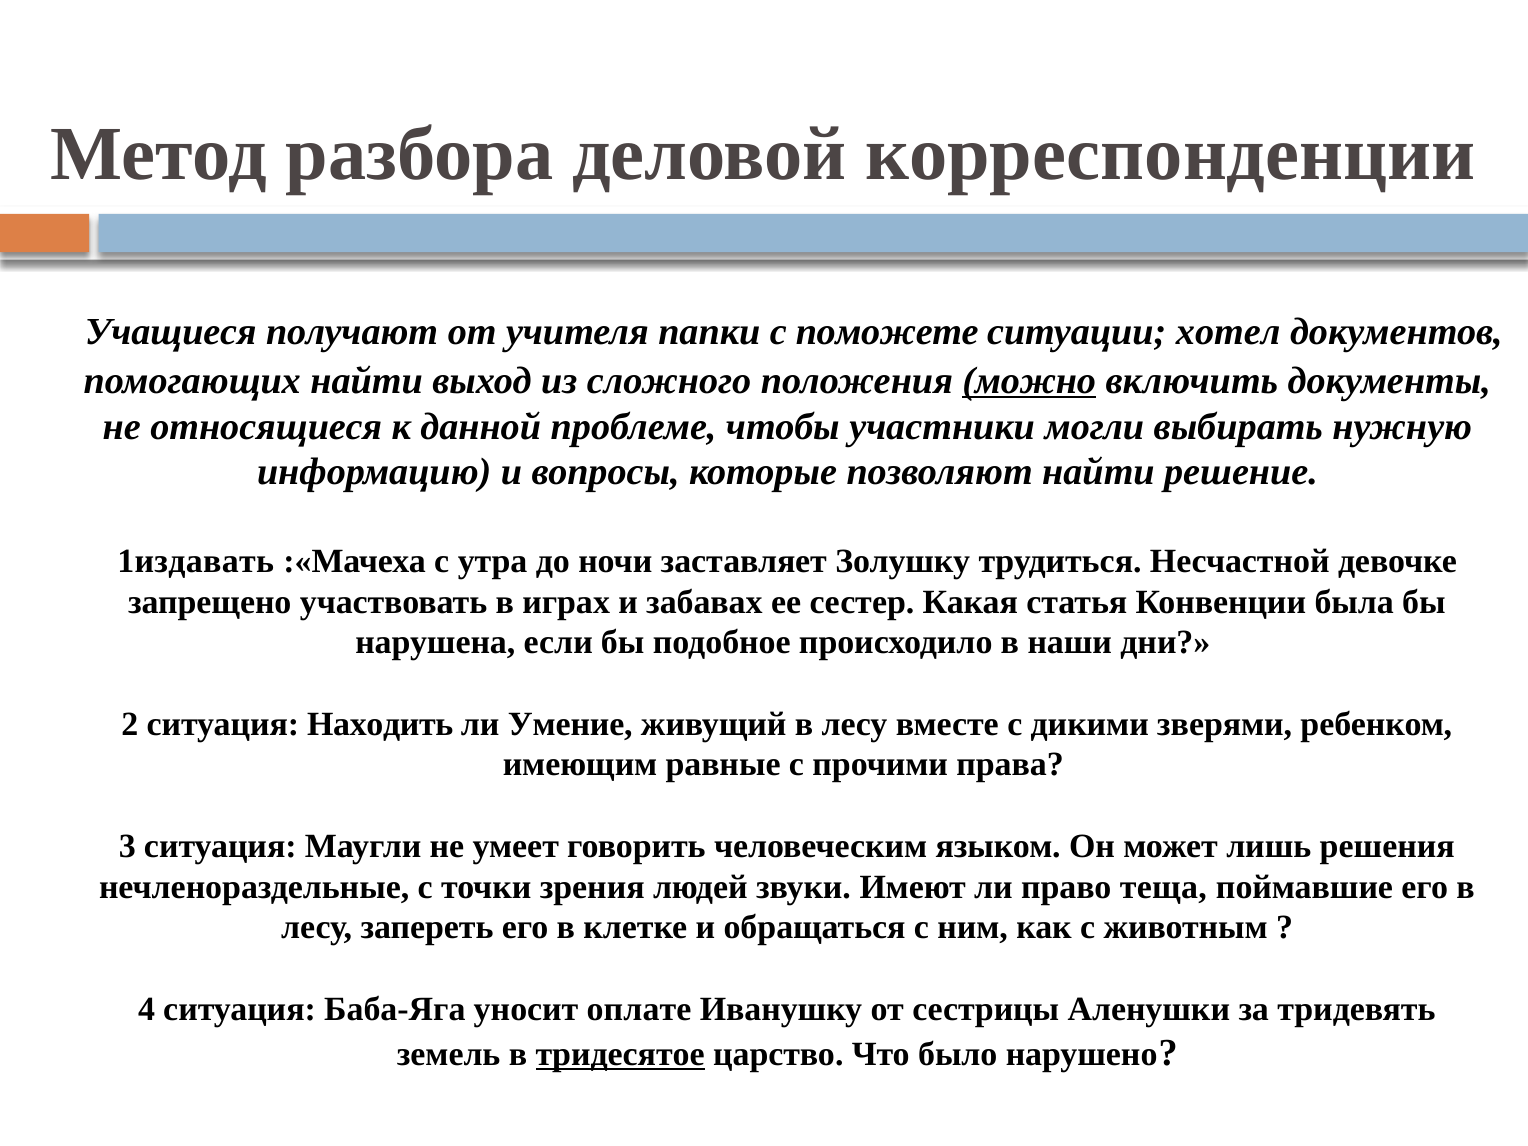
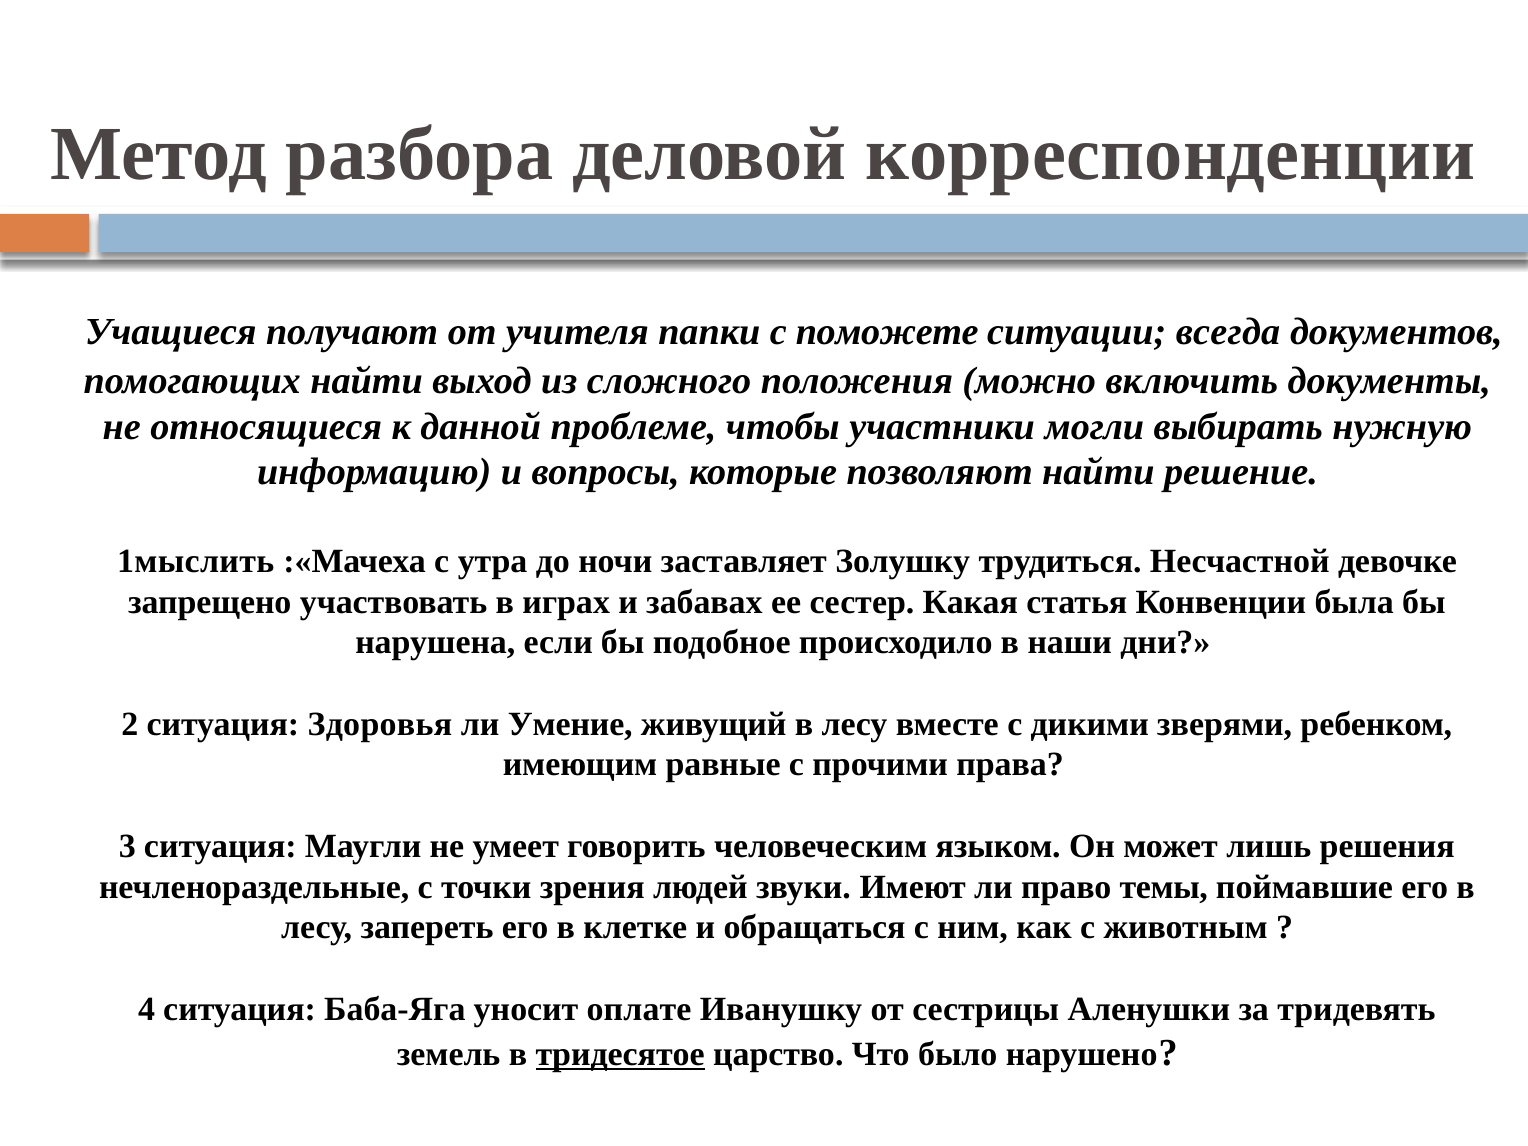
хотел: хотел -> всегда (1228, 332)
можно underline: present -> none (1029, 381)
1издавать: 1издавать -> 1мыслить (196, 561)
Находить: Находить -> Здоровья (380, 724)
теща: теща -> темы (1164, 887)
